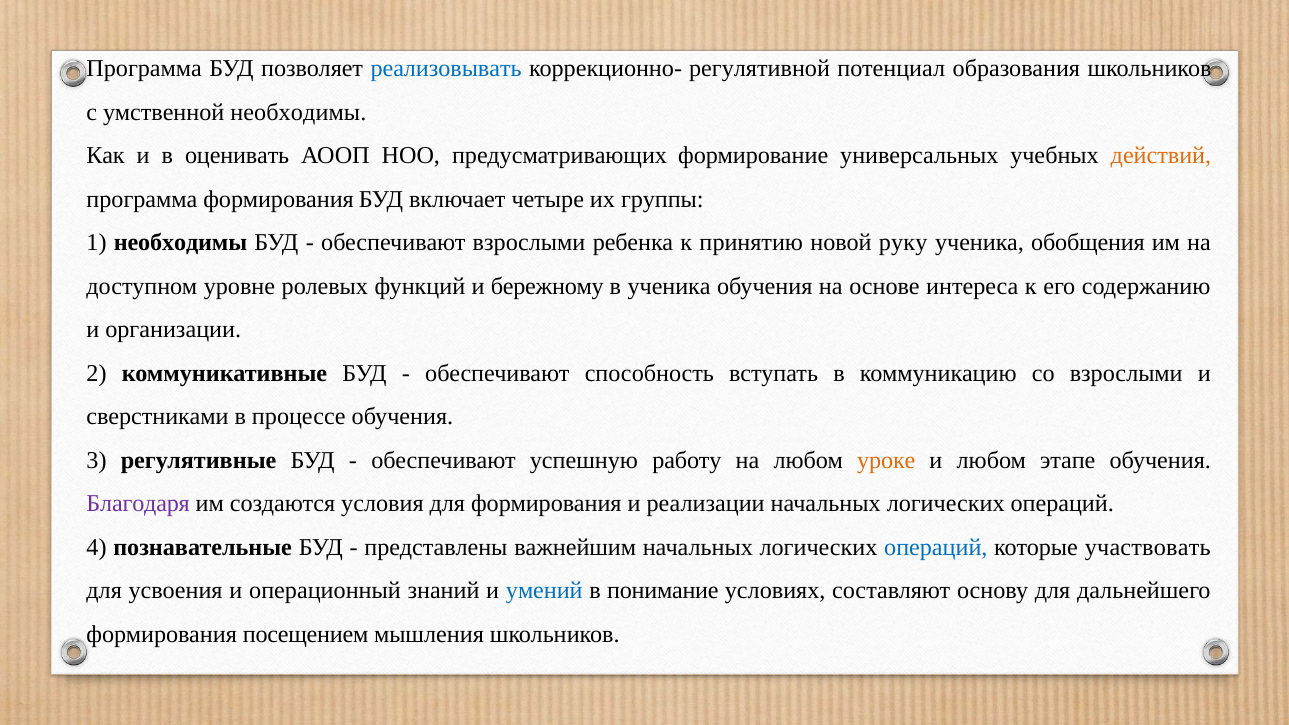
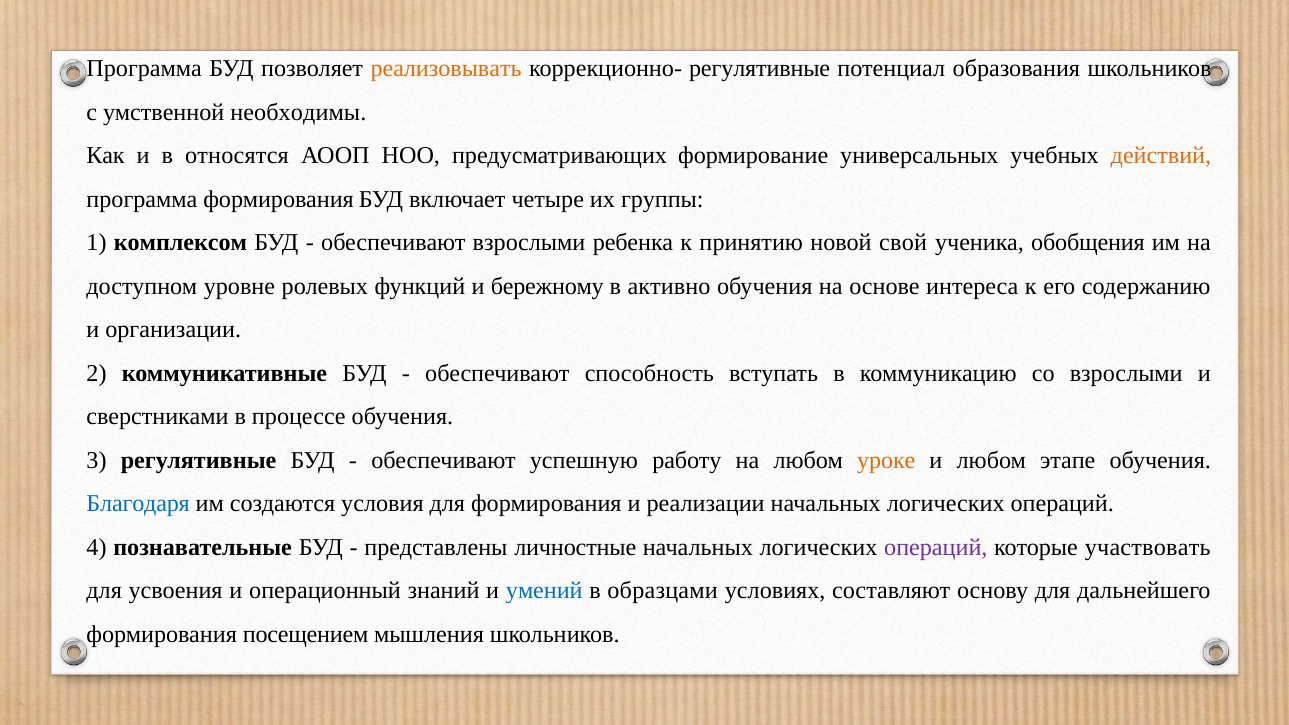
реализовывать colour: blue -> orange (446, 69)
коррекционно- регулятивной: регулятивной -> регулятивные (760, 69)
оценивать: оценивать -> относятся (237, 156)
1 необходимы: необходимы -> комплексом (180, 243)
руку: руку -> свой (903, 243)
в ученика: ученика -> активно (669, 286)
Благодаря colour: purple -> blue (138, 504)
важнейшим: важнейшим -> личностные (575, 547)
операций colour: blue -> purple (936, 547)
понимание: понимание -> образцами (663, 591)
